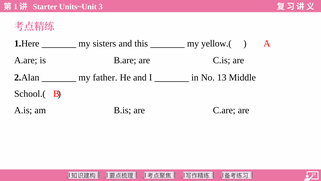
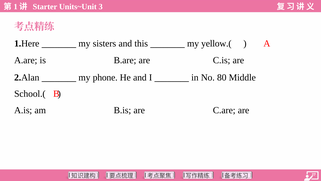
father: father -> phone (105, 77)
13: 13 -> 80 (222, 77)
